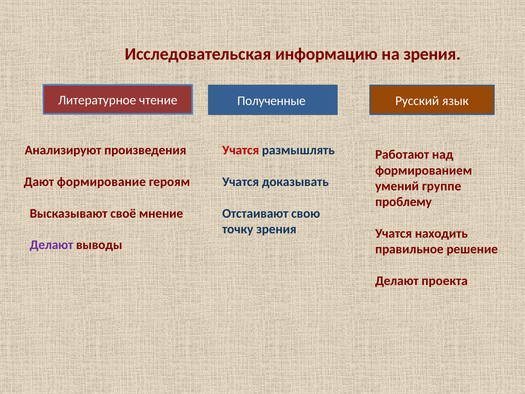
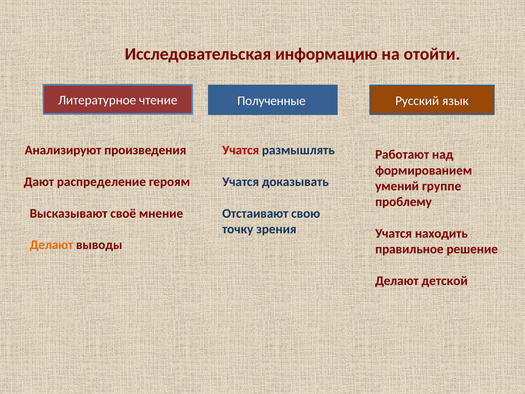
на зрения: зрения -> отойти (432, 54)
формирование: формирование -> распределение (101, 182)
Делают colour: purple -> orange (51, 245)
проекта: проекта -> детской (445, 280)
